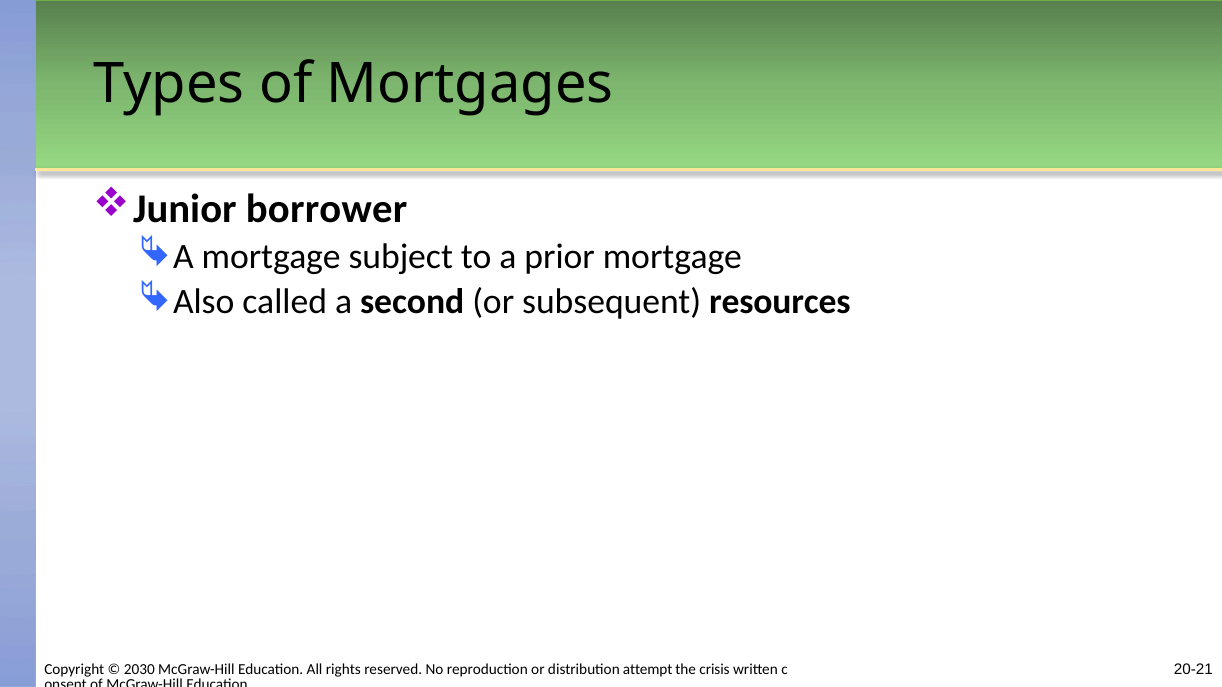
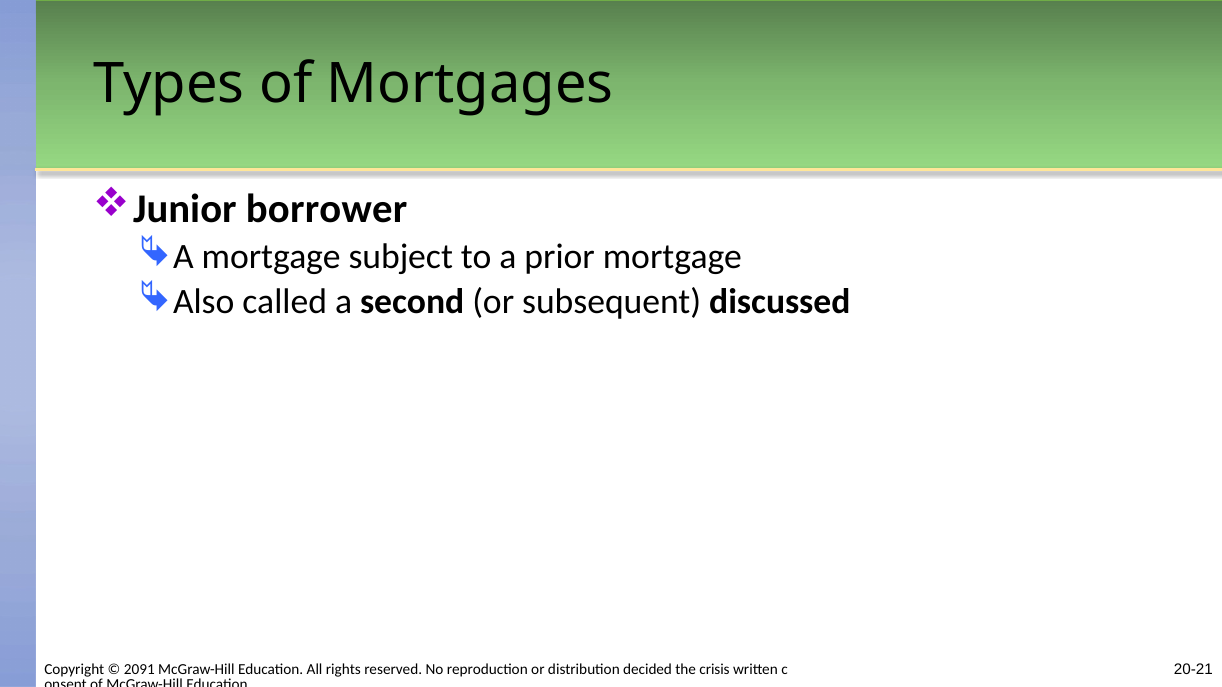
resources: resources -> discussed (780, 302)
2030: 2030 -> 2091 (139, 670)
attempt: attempt -> decided (648, 670)
